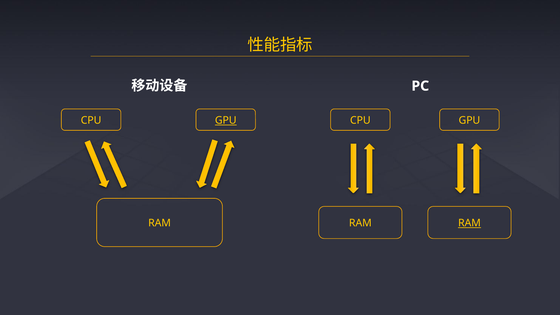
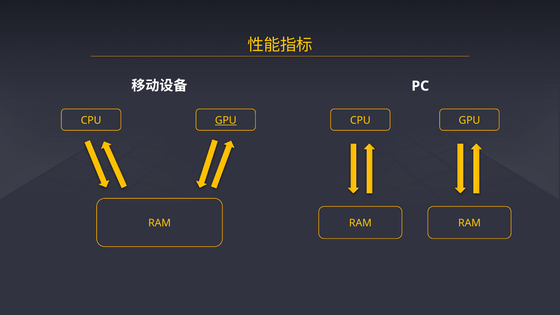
RAM underline: present -> none (469, 223)
